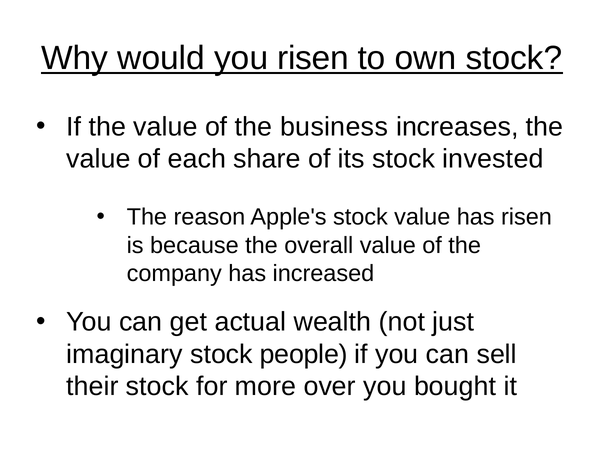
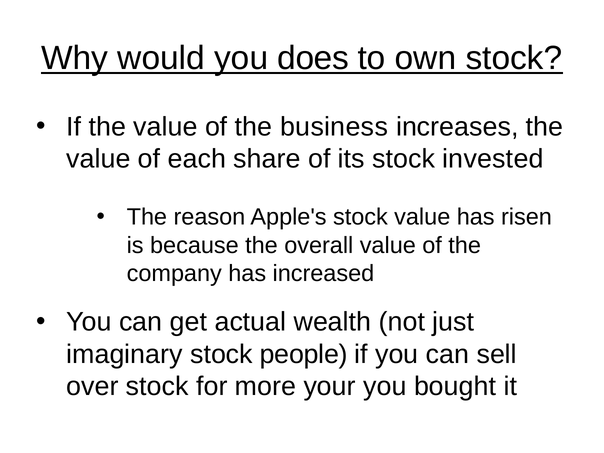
you risen: risen -> does (313, 58)
their: their -> over (92, 387)
over: over -> your (330, 387)
